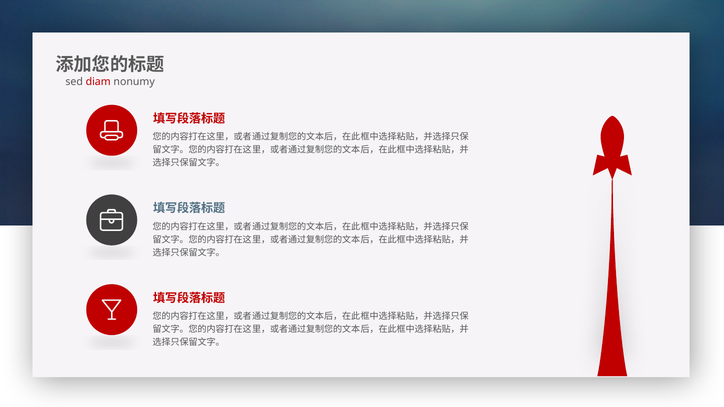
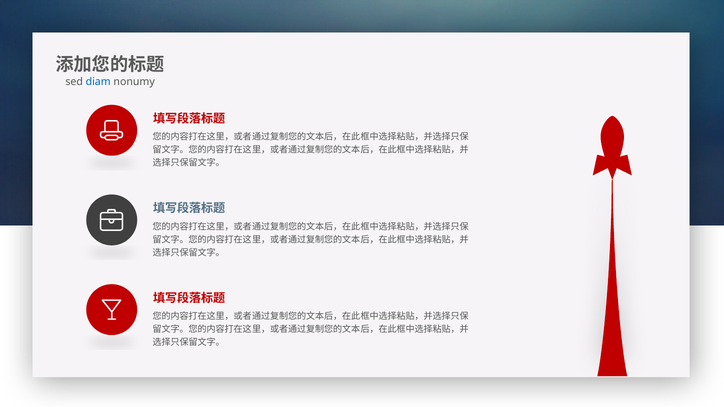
diam colour: red -> blue (98, 82)
